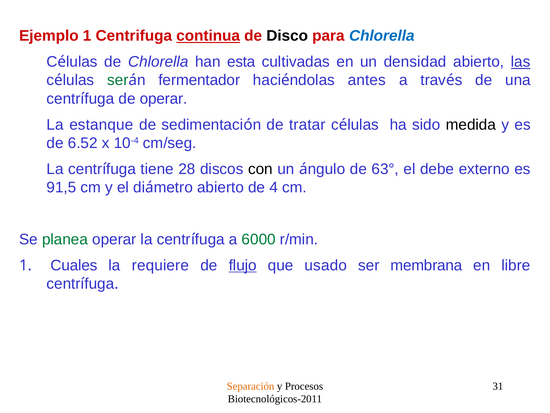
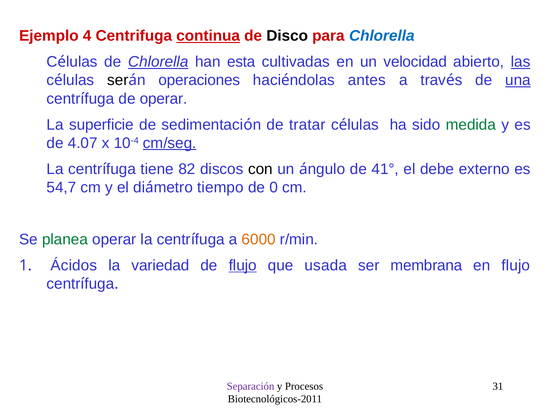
Ejemplo 1: 1 -> 4 (87, 36)
Chlorella underline: none -> present (158, 62)
densidad: densidad -> velocidad (415, 62)
ser colour: green -> black (118, 80)
fermentador: fermentador -> operaciones (199, 80)
una underline: none -> present (518, 80)
estanque: estanque -> superficie (101, 124)
medida colour: black -> green (471, 124)
6.52: 6.52 -> 4.07 (83, 143)
cm/seg underline: none -> present (170, 143)
28: 28 -> 82 (187, 169)
63°: 63° -> 41° (385, 169)
91,5: 91,5 -> 54,7 (62, 187)
abierto: abierto -> tiempo (220, 187)
4: 4 -> 0 (274, 187)
6000 colour: green -> orange (259, 239)
Cuales: Cuales -> Ácidos (74, 265)
requiere: requiere -> variedad (161, 265)
usado: usado -> usada (326, 265)
en libre: libre -> flujo (516, 265)
Separación colour: orange -> purple (251, 386)
